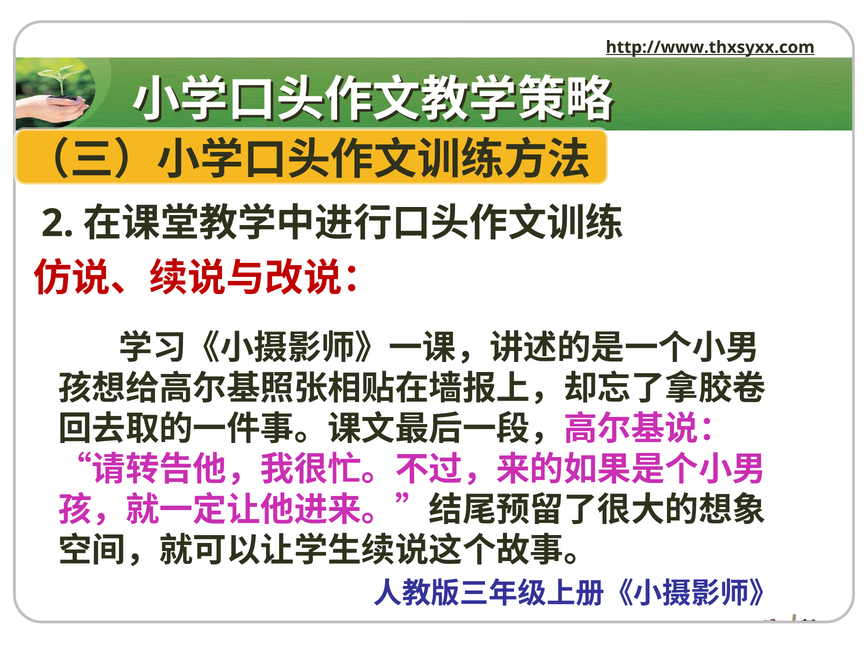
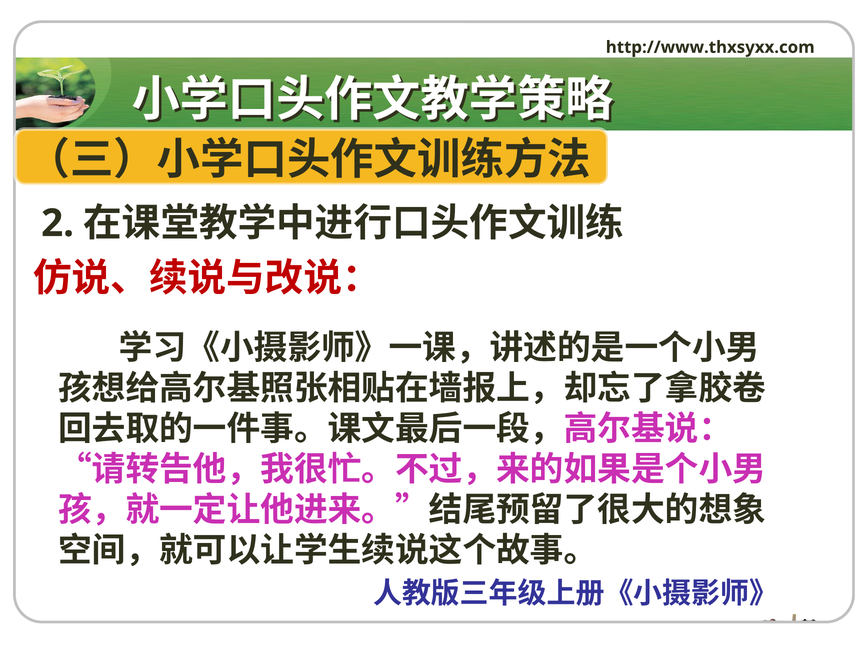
http://www.thxsyxx.com underline: present -> none (710, 47)
